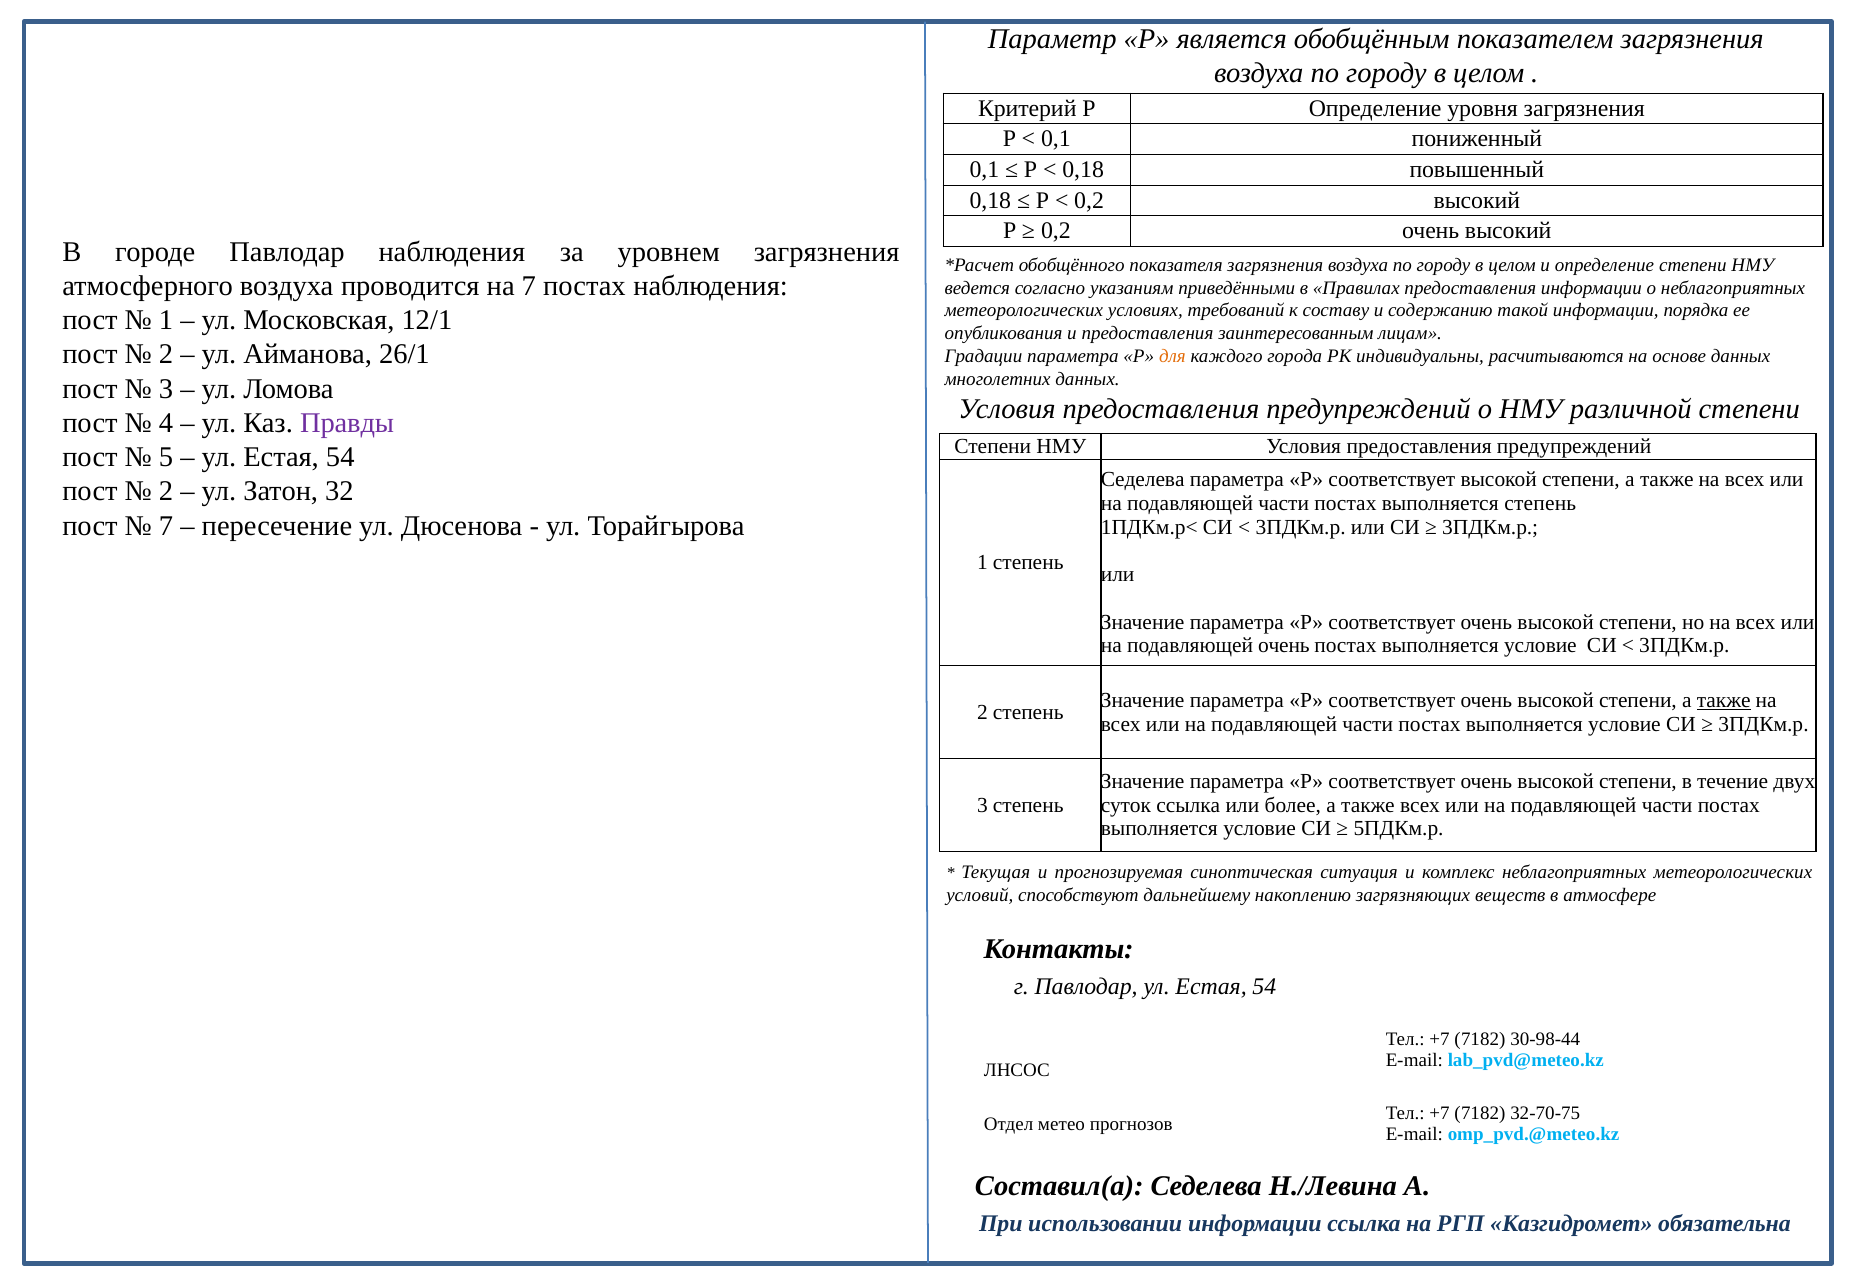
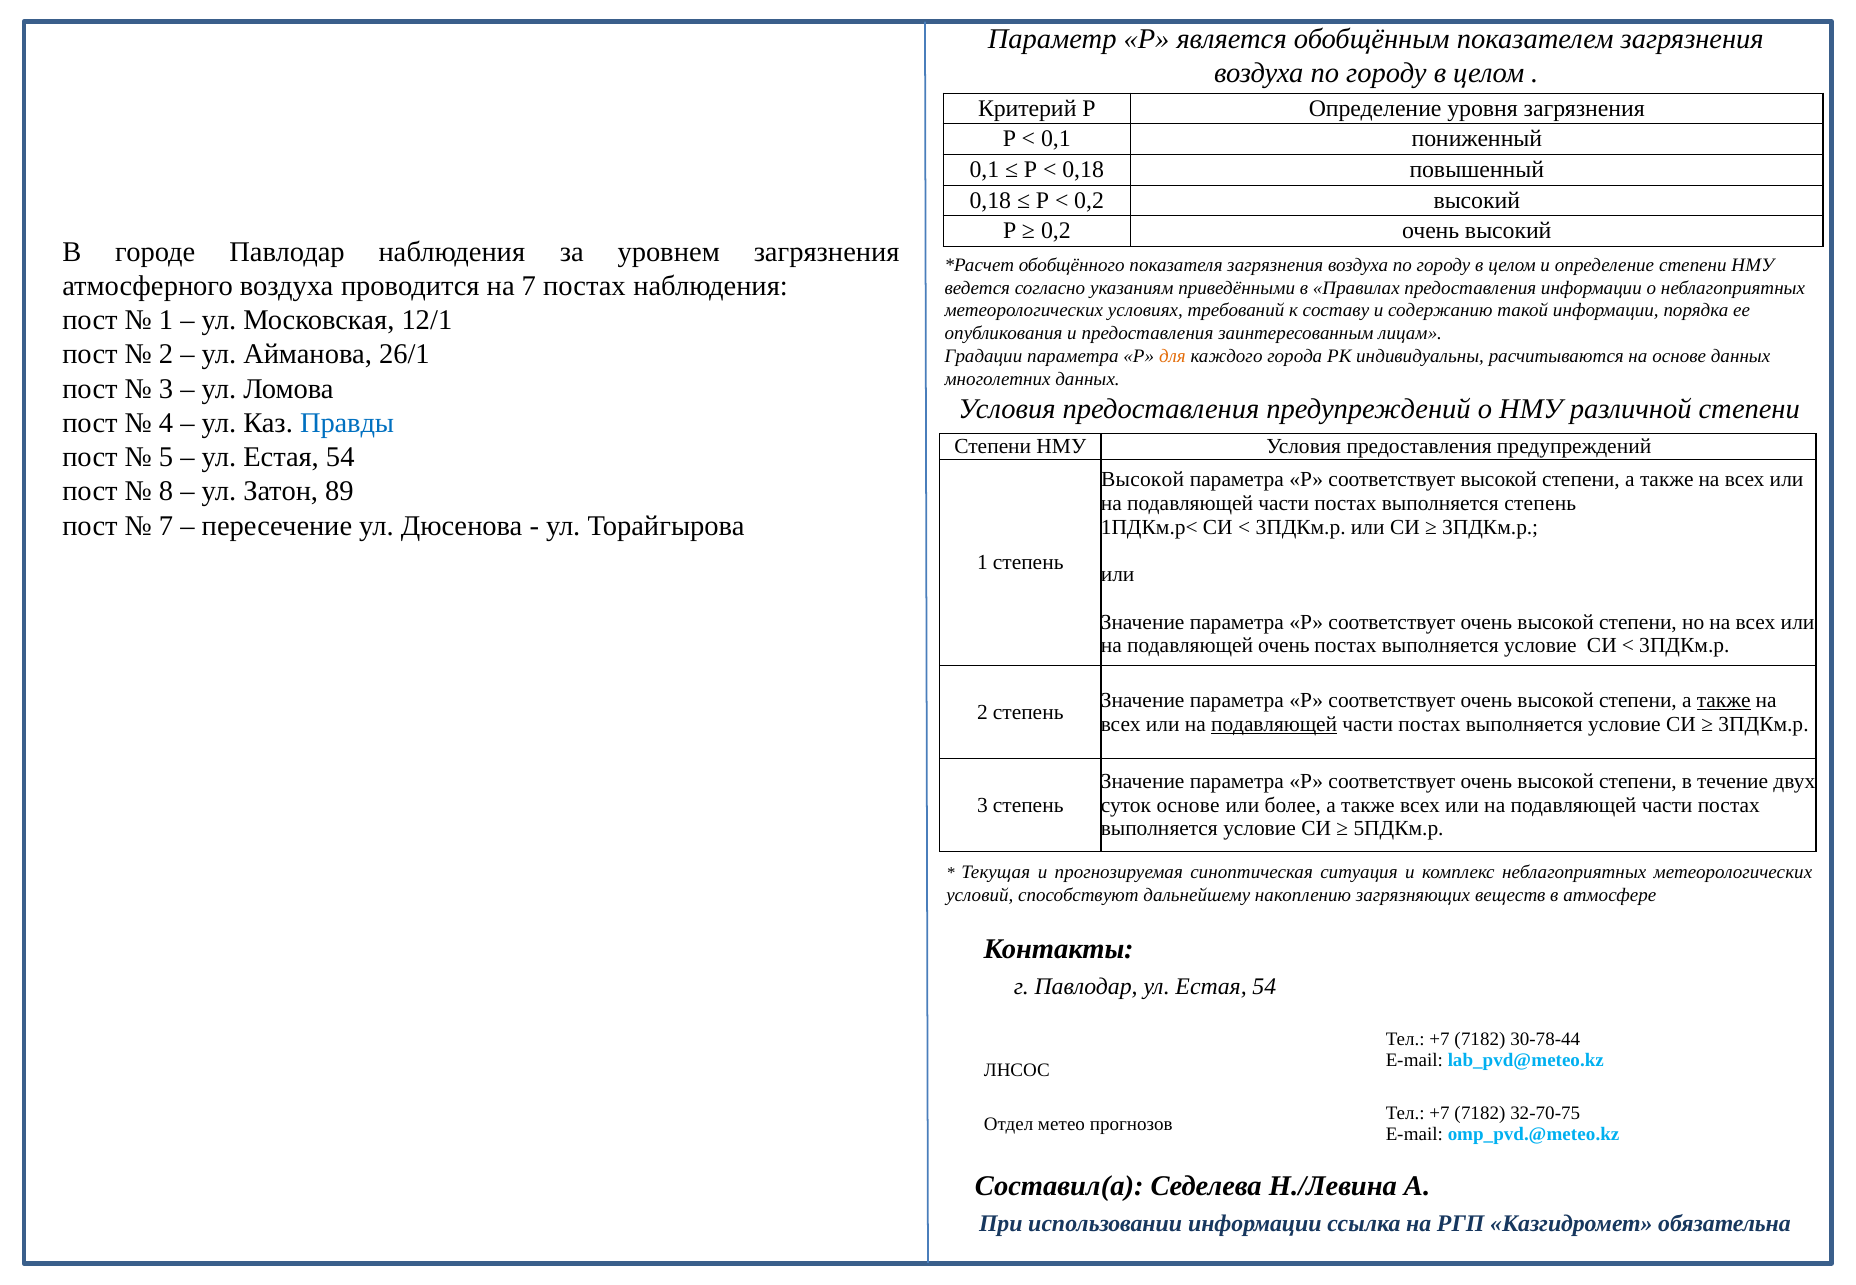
Правды colour: purple -> blue (347, 423)
Седелева: Седелева -> Высокой (1143, 480)
2: 2 -> 8 (166, 492)
32: 32 -> 89 (339, 492)
подавляющей underline: none -> present (1274, 724)
суток ссылка: ссылка -> основе (1188, 805)
30-98-44: 30-98-44 -> 30-78-44 (1545, 1039)
